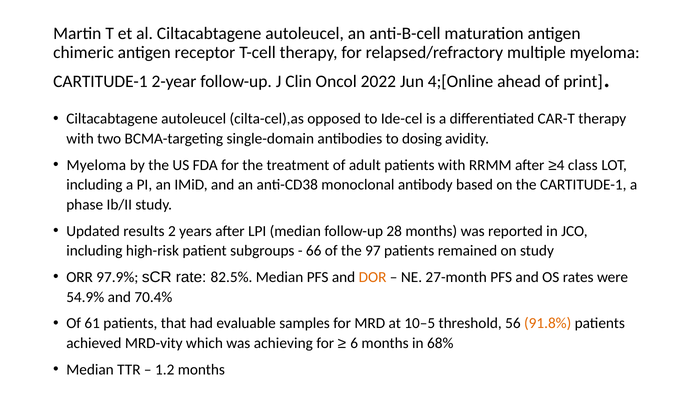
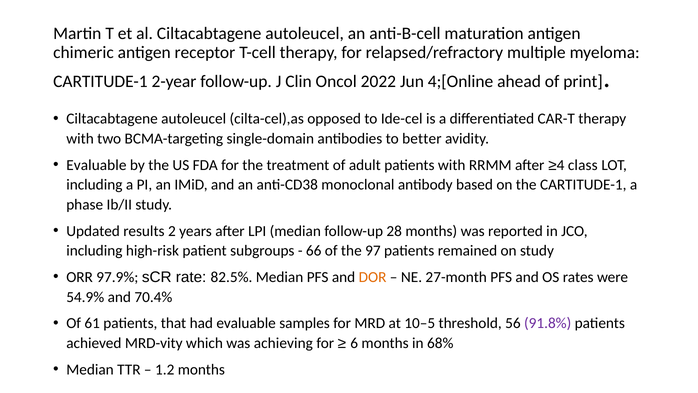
dosing: dosing -> better (422, 139)
Myeloma: Myeloma -> Evaluable (96, 165)
91.8% colour: orange -> purple (548, 323)
